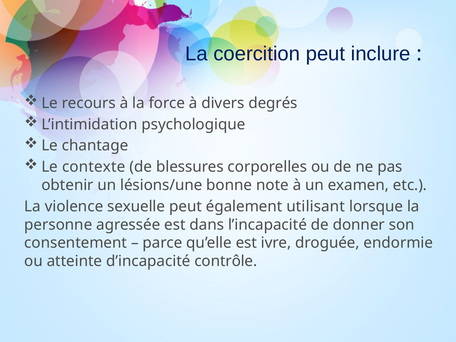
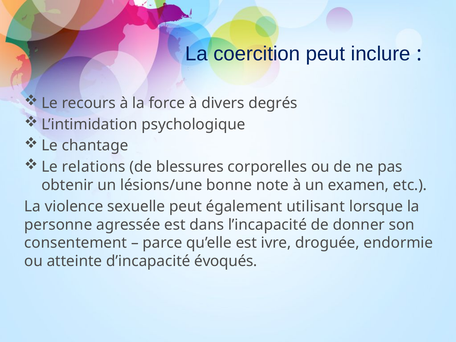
contexte: contexte -> relations (94, 167)
contrôle: contrôle -> évoqués (226, 261)
